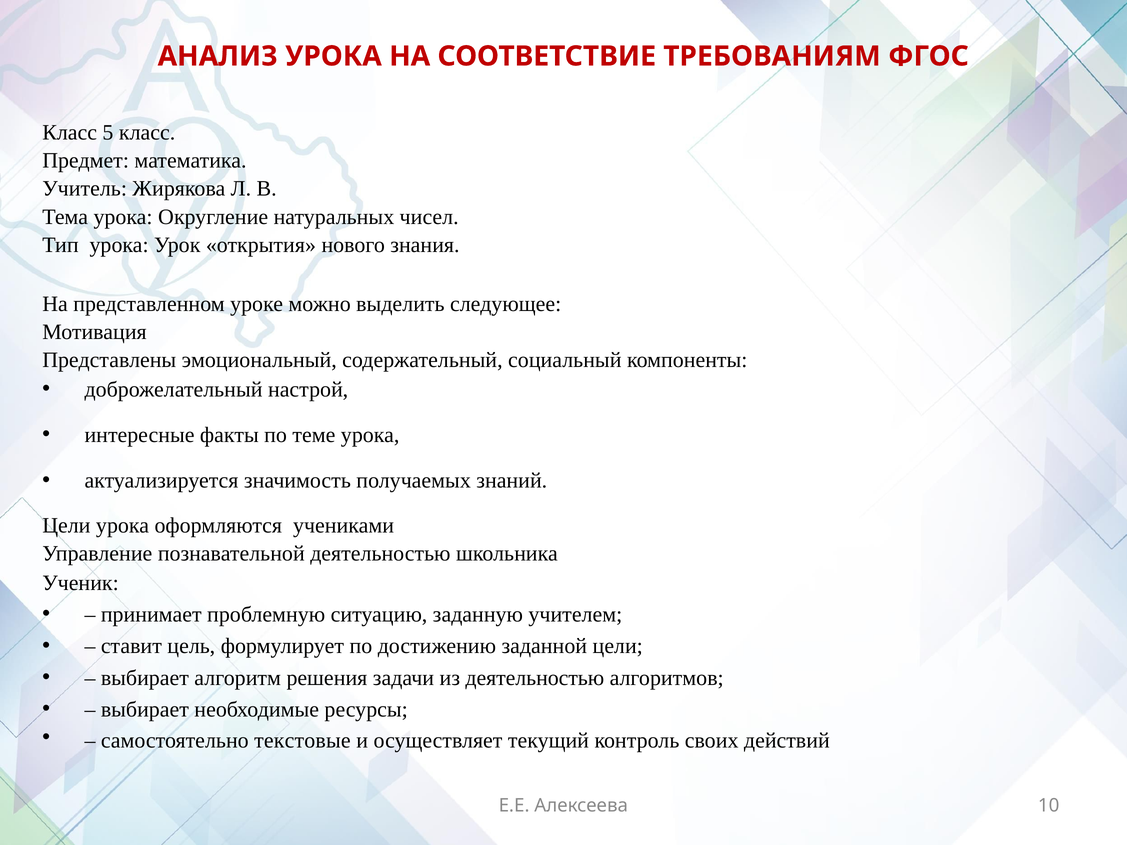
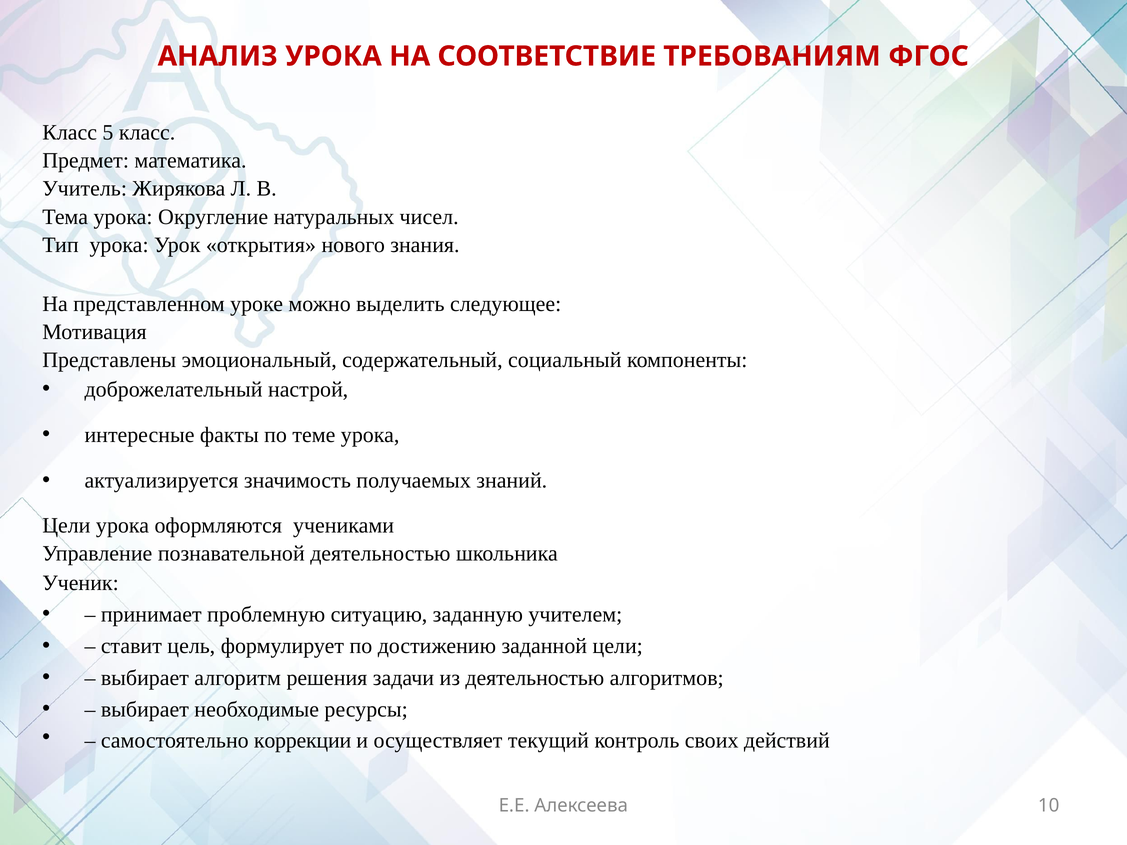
текстовые: текстовые -> коррекции (303, 740)
